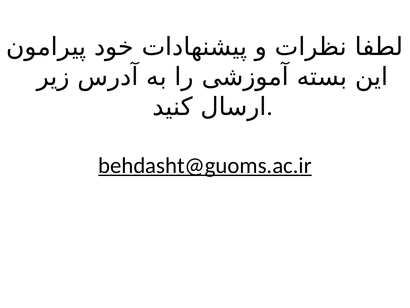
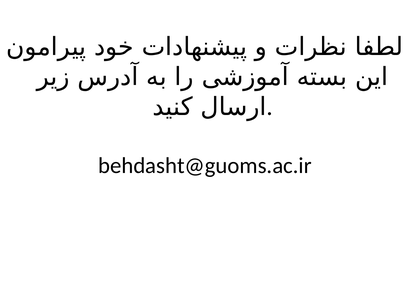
behdasht@guoms.ac.ir underline: present -> none (205, 165)
